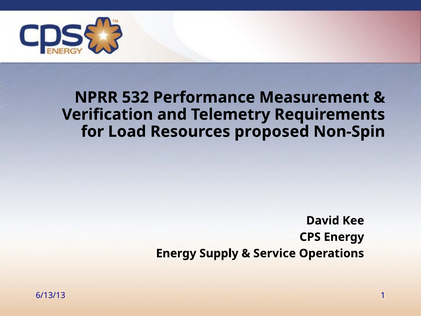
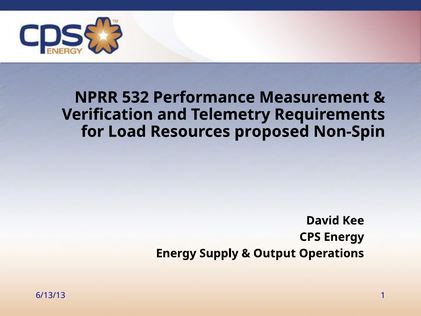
Service: Service -> Output (275, 253)
